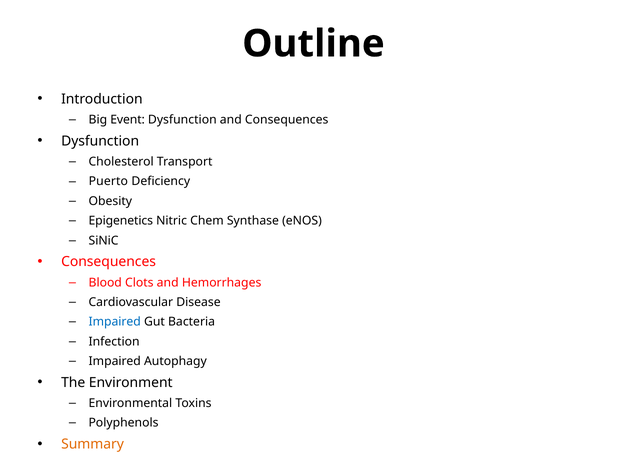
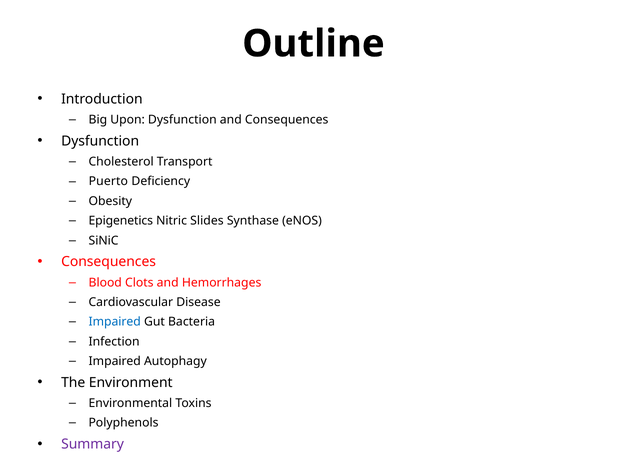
Event: Event -> Upon (128, 120)
Chem: Chem -> Slides (207, 221)
Summary colour: orange -> purple (93, 445)
